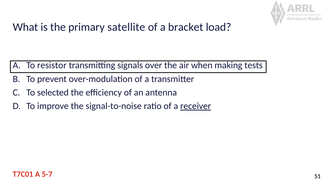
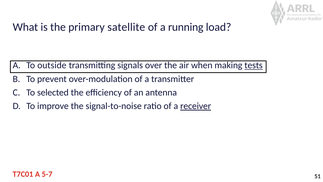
bracket: bracket -> running (186, 27)
resistor: resistor -> outside (52, 65)
tests underline: none -> present (254, 65)
